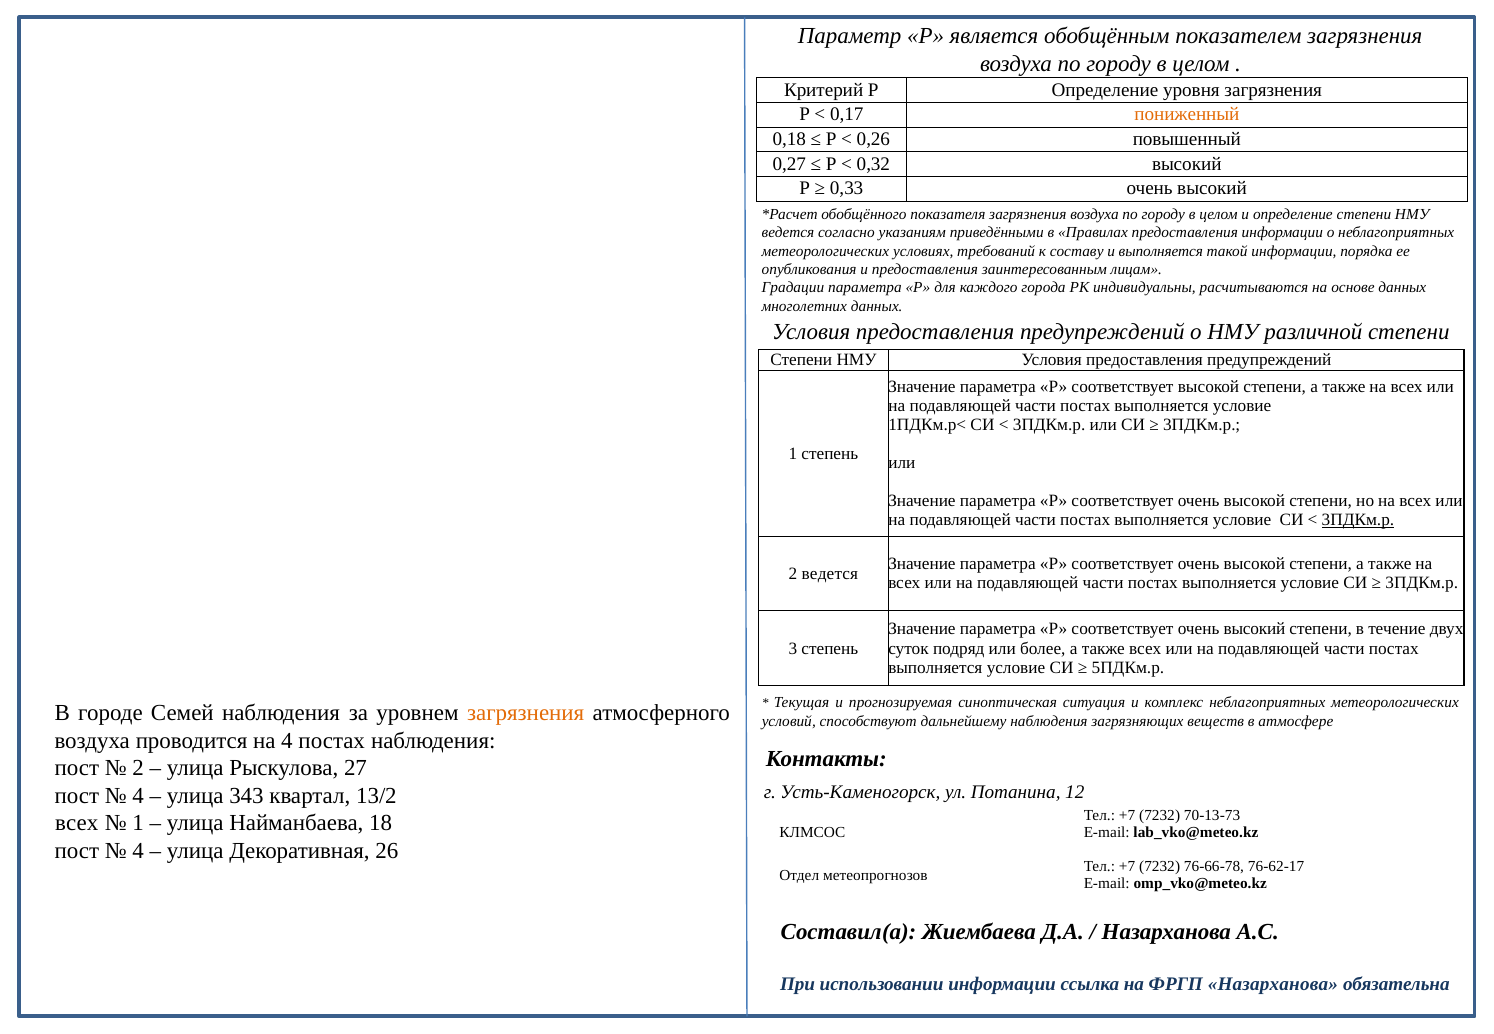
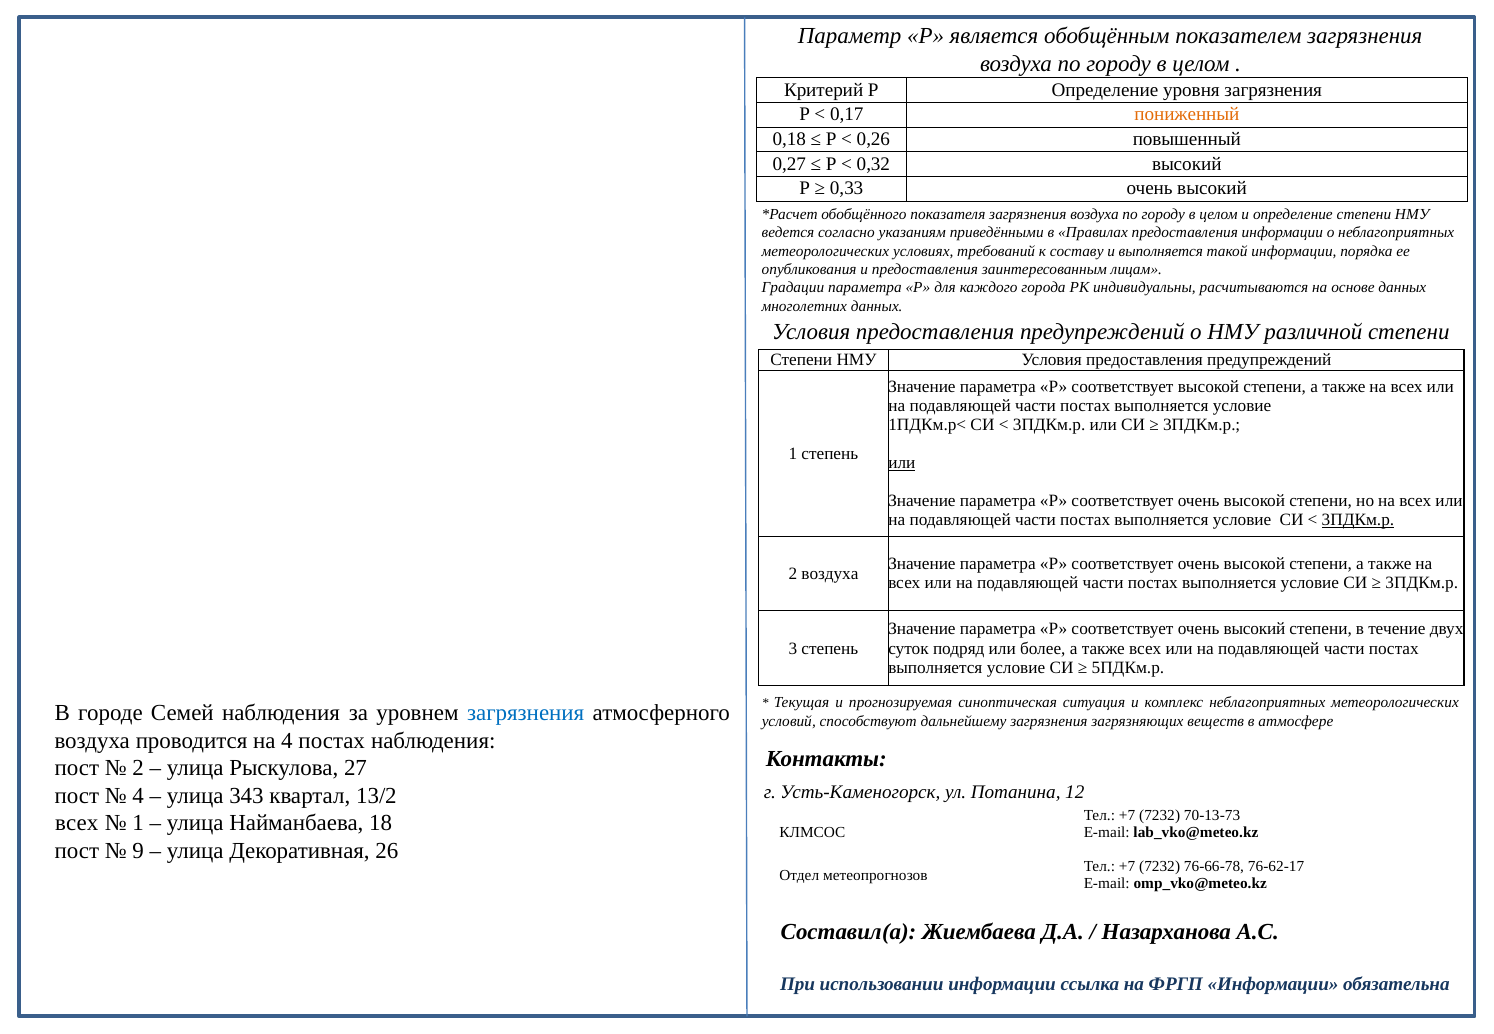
или underline: none -> present (902, 463)
2 ведется: ведется -> воздуха (830, 574)
загрязнения colour: orange -> blue (526, 713)
дальнейшему наблюдения: наблюдения -> загрязнения (1049, 721)
4: 4 -> 9 (138, 851)
ФРГП Назарханова: Назарханова -> Информации (1273, 985)
